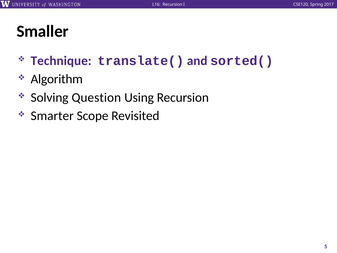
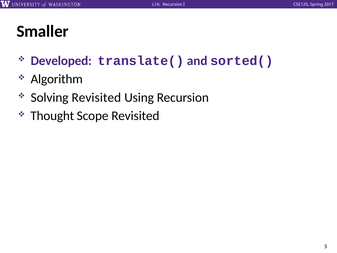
Technique: Technique -> Developed (61, 61)
Solving Question: Question -> Revisited (96, 97)
Smarter: Smarter -> Thought (52, 116)
